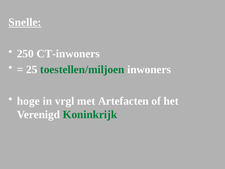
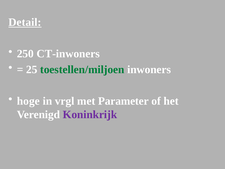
Snelle: Snelle -> Detail (25, 22)
Artefacten: Artefacten -> Parameter (123, 101)
Koninkrijk colour: green -> purple (90, 114)
